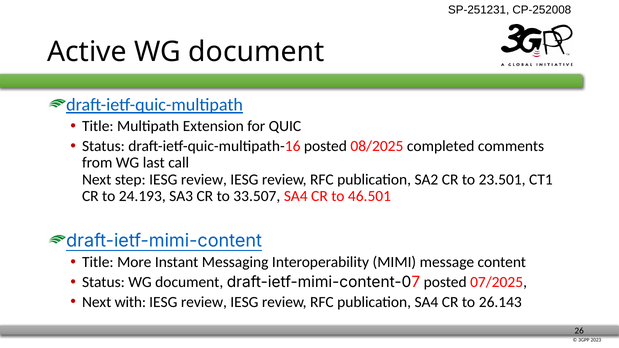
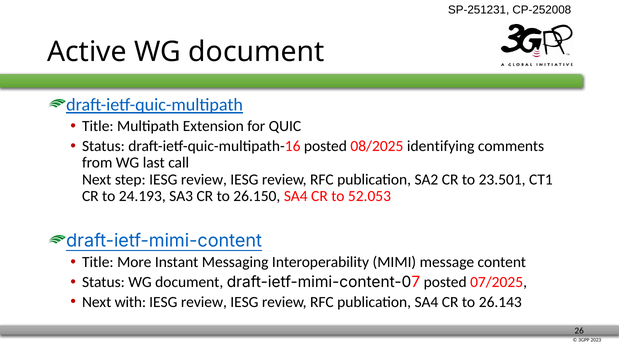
completed: completed -> identifying (441, 146)
33.507: 33.507 -> 26.150 (257, 196)
46.501: 46.501 -> 52.053 (369, 196)
